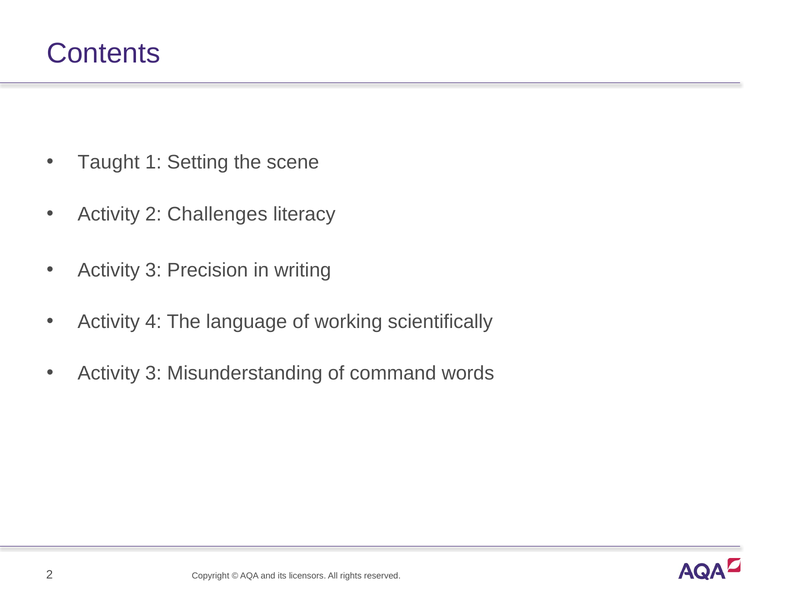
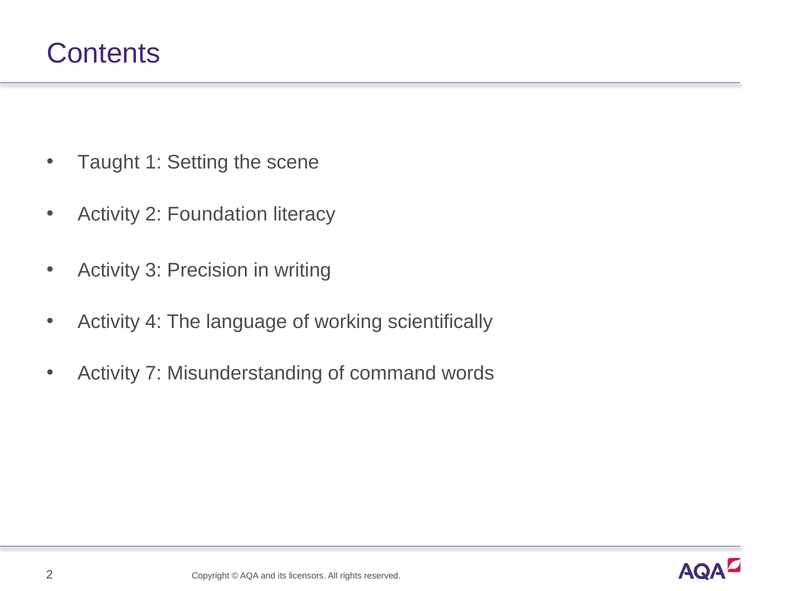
Challenges: Challenges -> Foundation (217, 214)
3: 3 -> 7 (153, 373)
